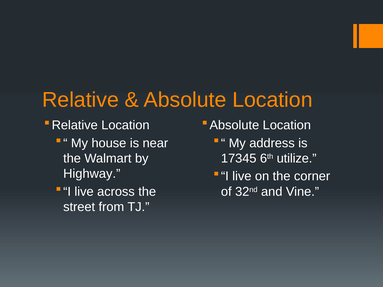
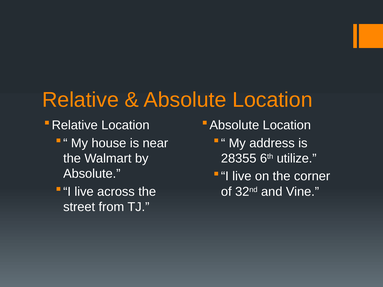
17345: 17345 -> 28355 (239, 159)
Highway: Highway -> Absolute (92, 174)
